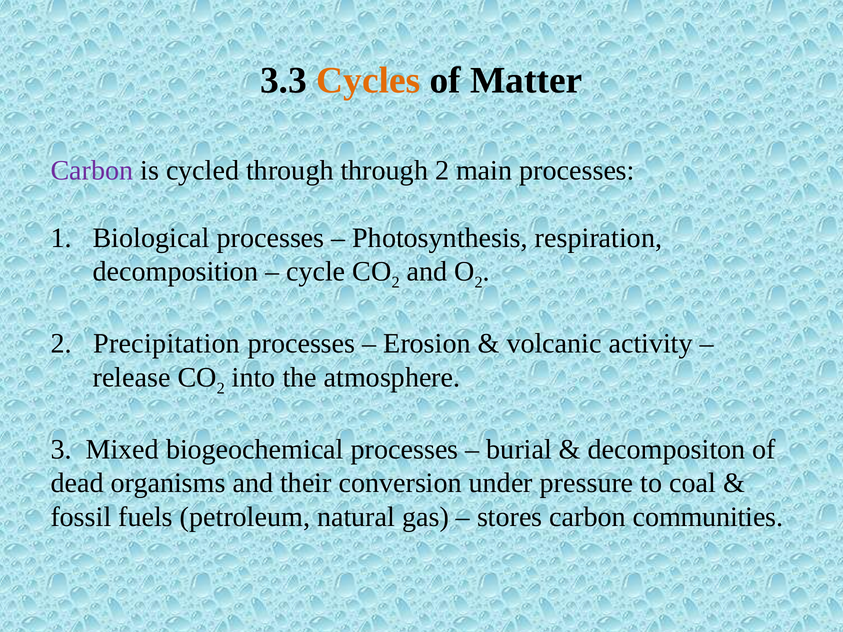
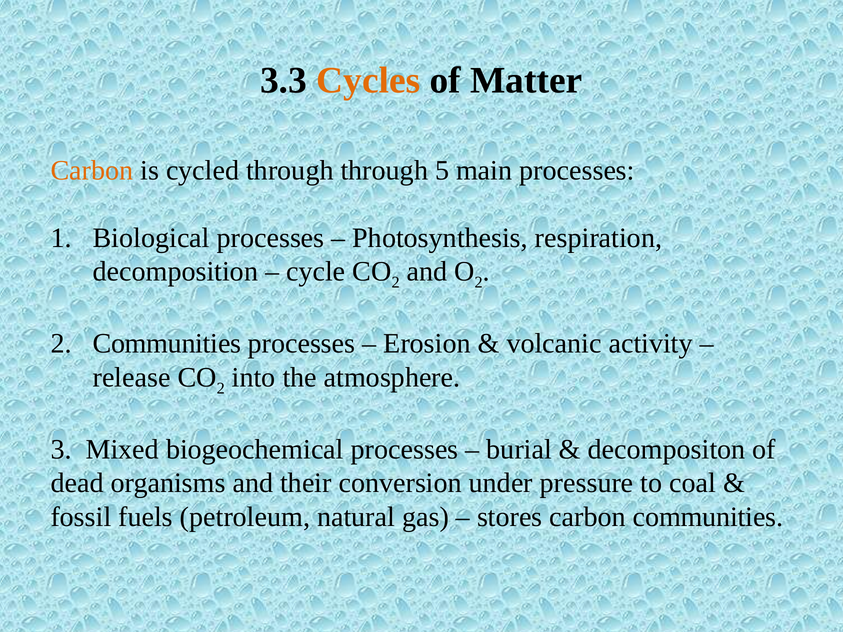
Carbon colour: purple -> orange (92, 171)
through 2: 2 -> 5 (442, 171)
Precipitation: Precipitation -> Communities (167, 344)
